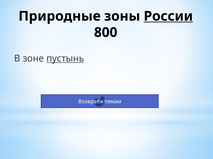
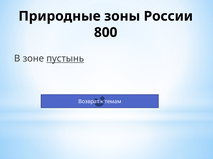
России underline: present -> none (168, 16)
